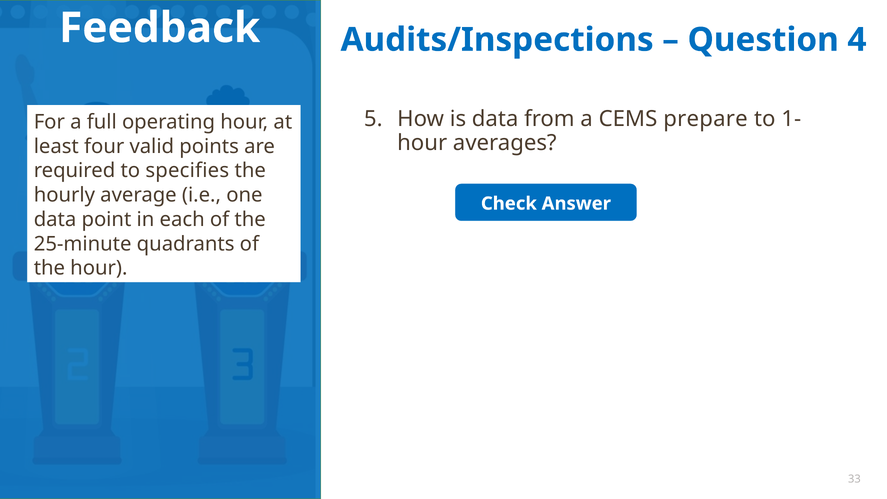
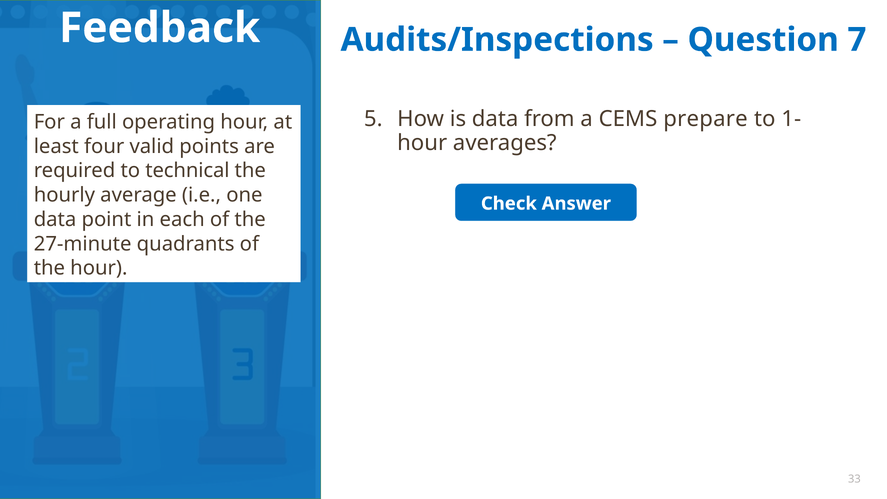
4: 4 -> 7 (857, 40)
specifies: specifies -> technical (187, 171)
25-minute: 25-minute -> 27-minute (83, 244)
